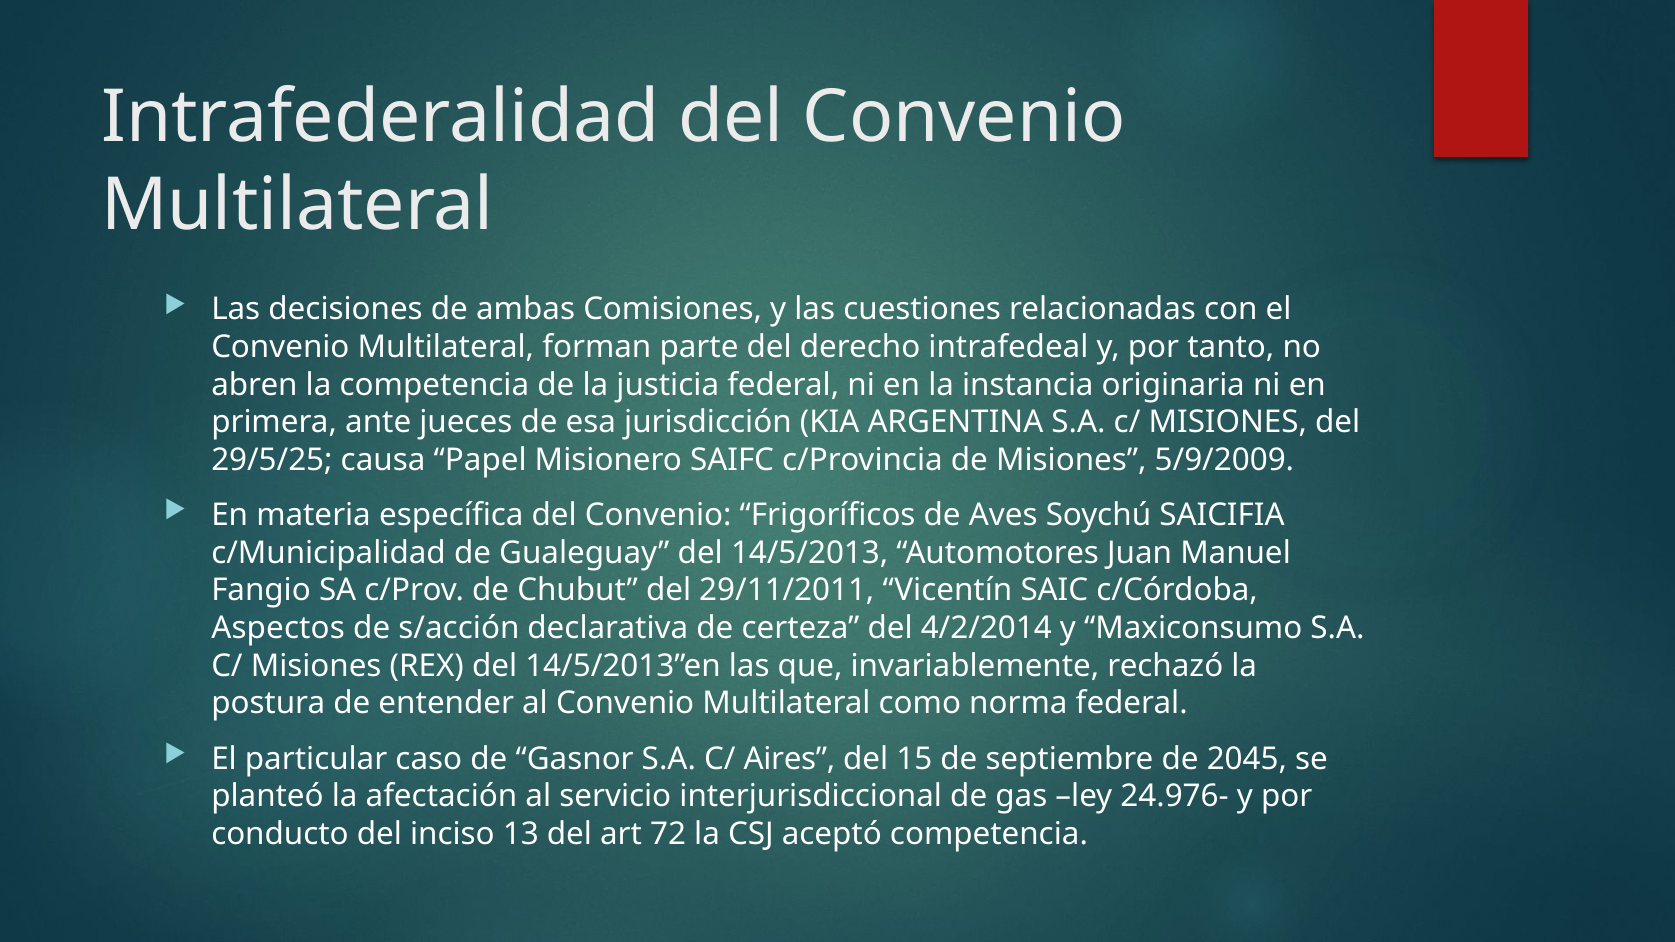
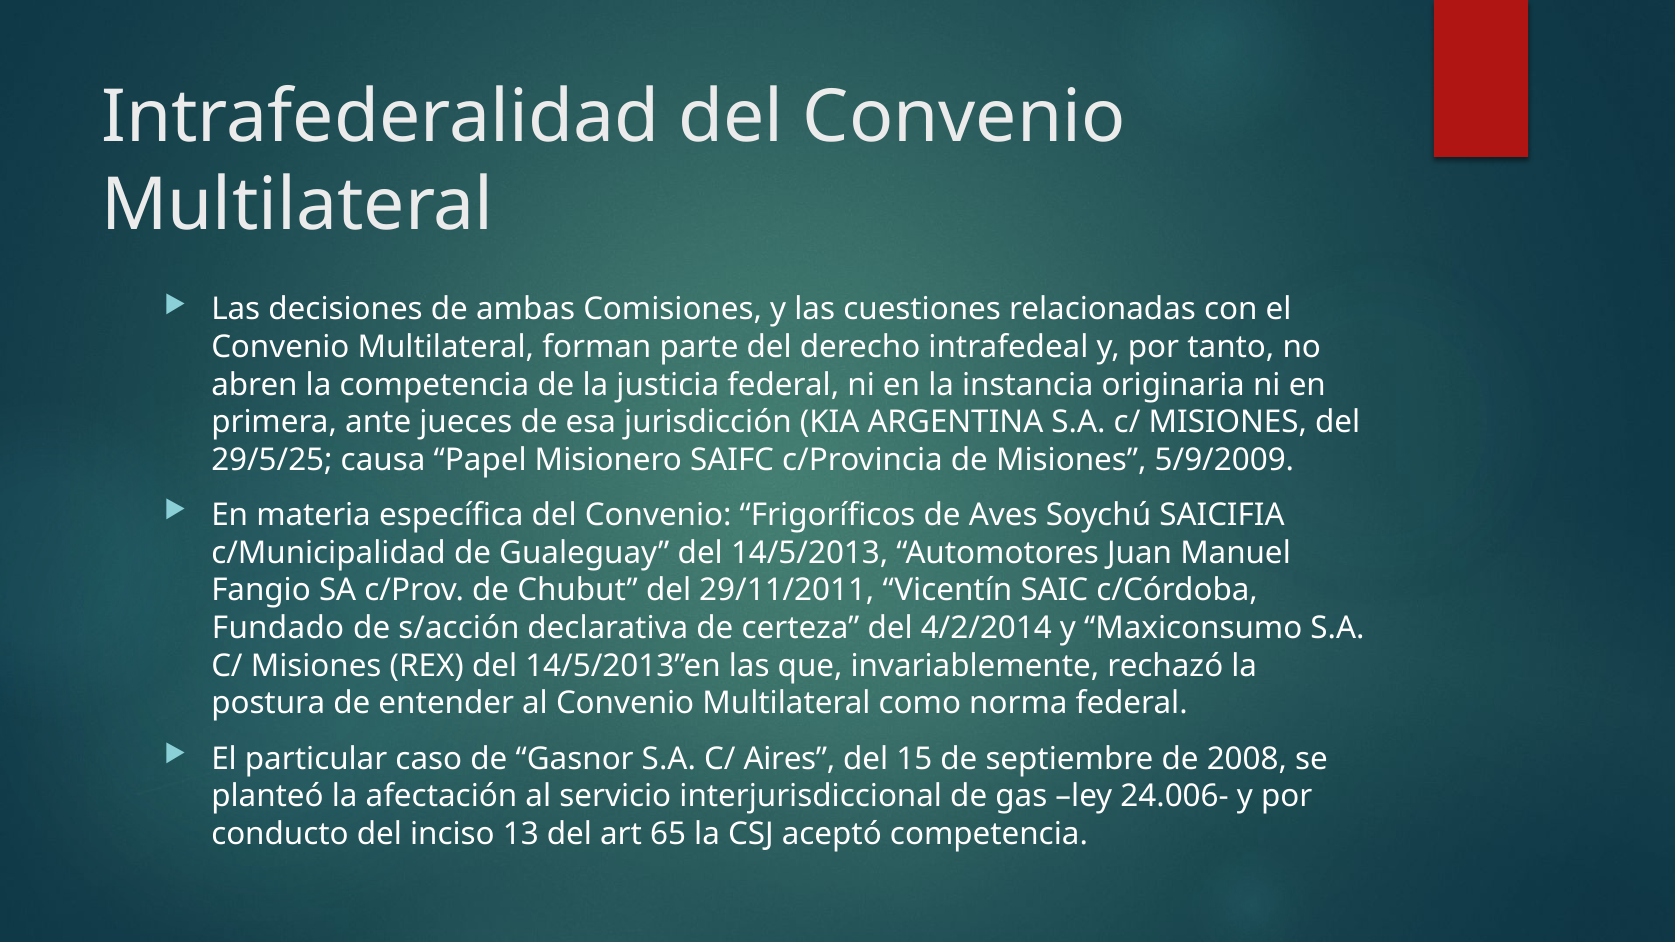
Aspectos: Aspectos -> Fundado (278, 628)
2045: 2045 -> 2008 (1247, 759)
24.976-: 24.976- -> 24.006- (1175, 797)
72: 72 -> 65 (668, 834)
